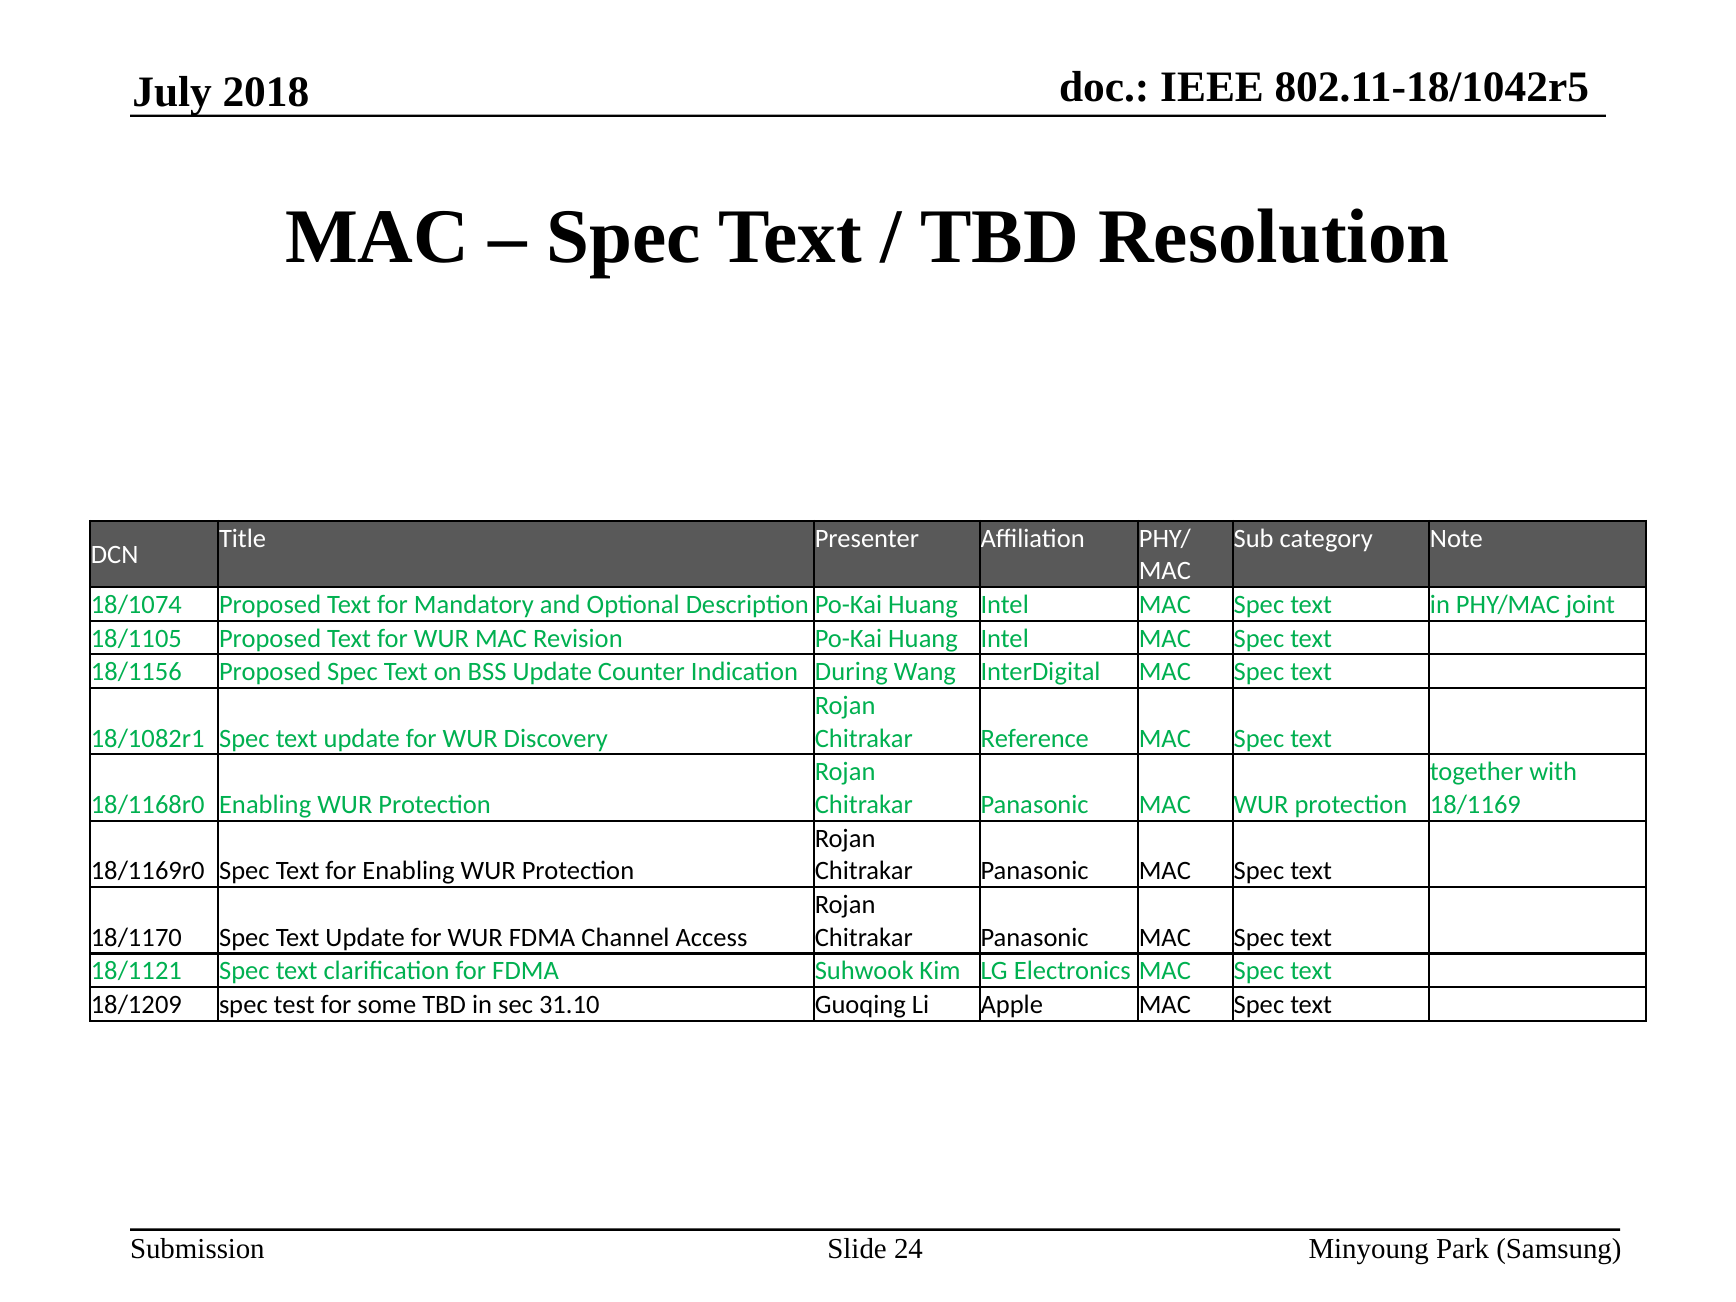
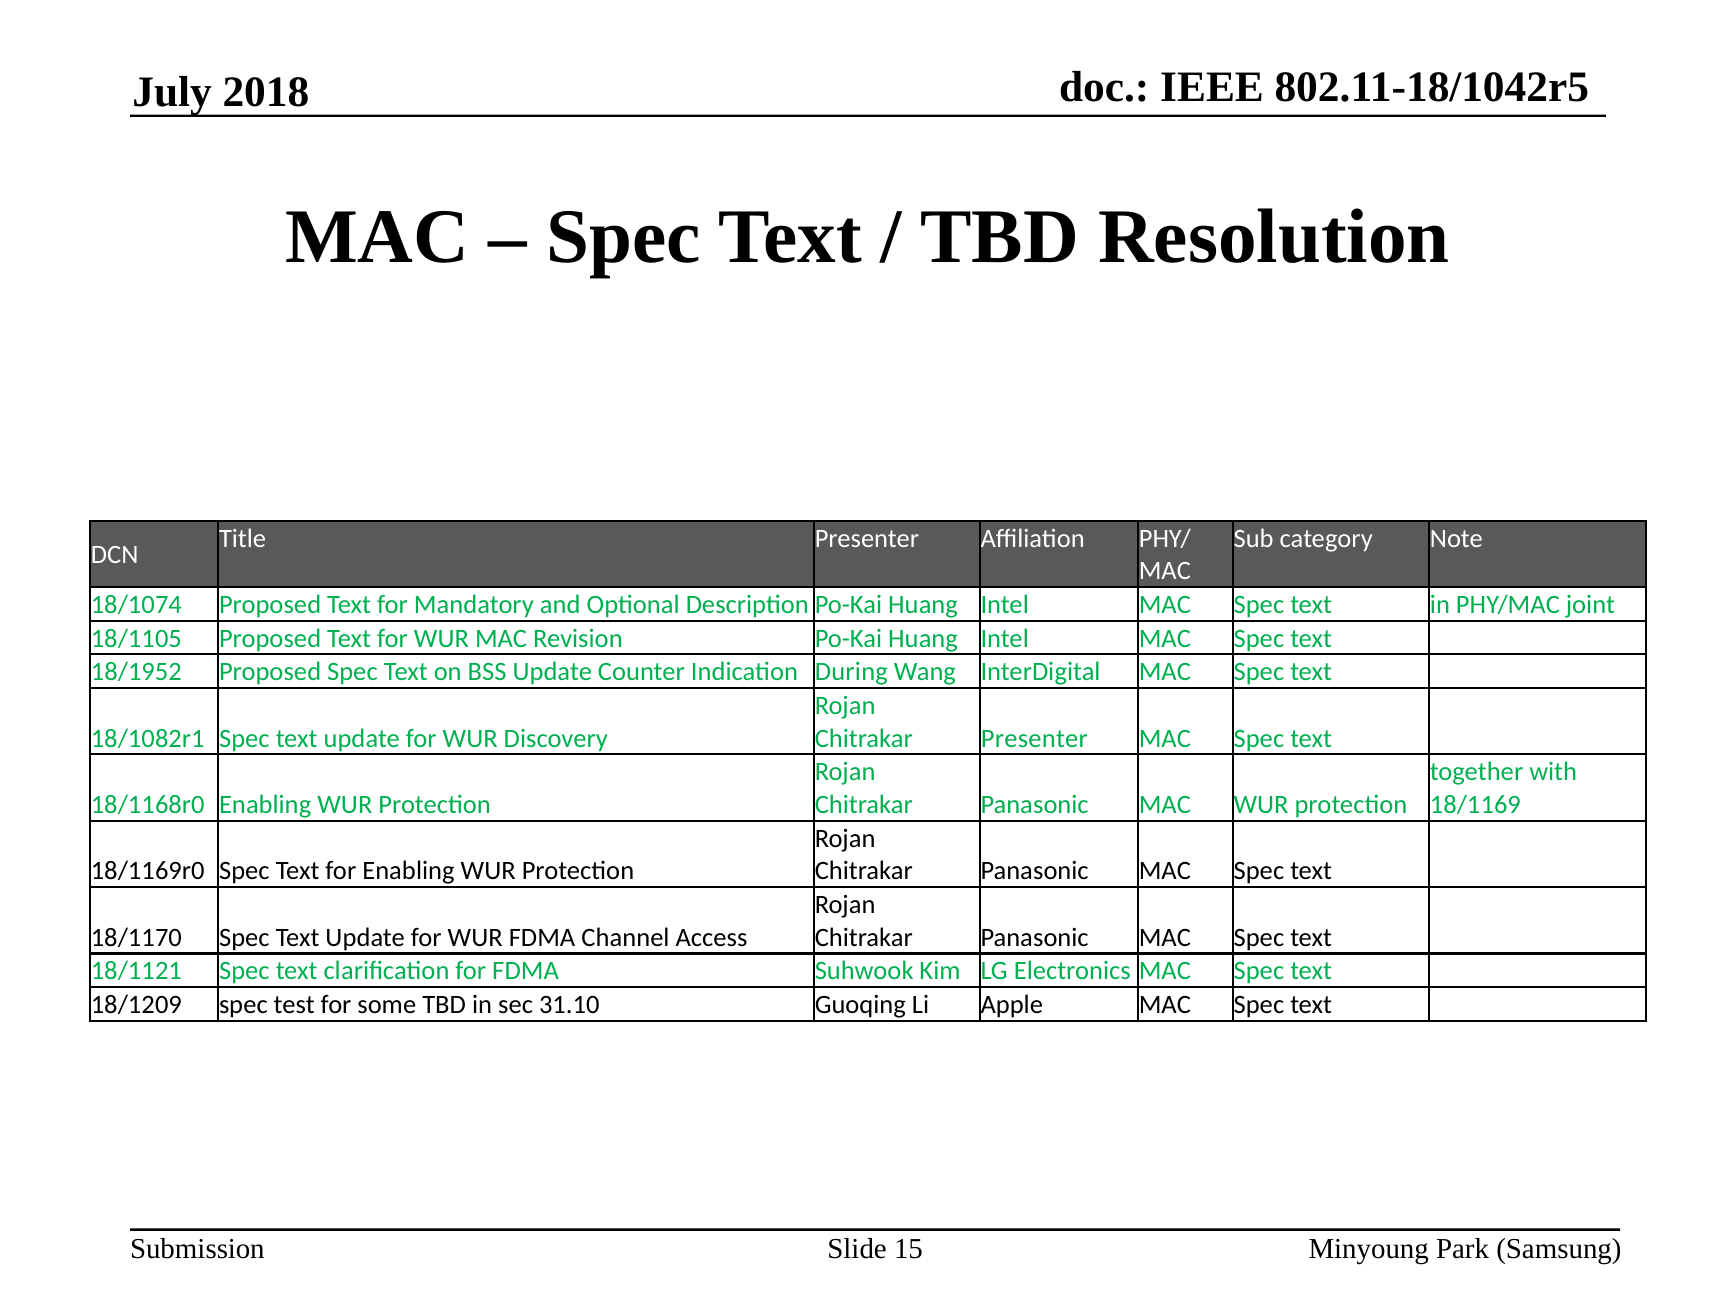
18/1156: 18/1156 -> 18/1952 (136, 672)
Chitrakar Reference: Reference -> Presenter (1034, 738)
24: 24 -> 15 (908, 1249)
